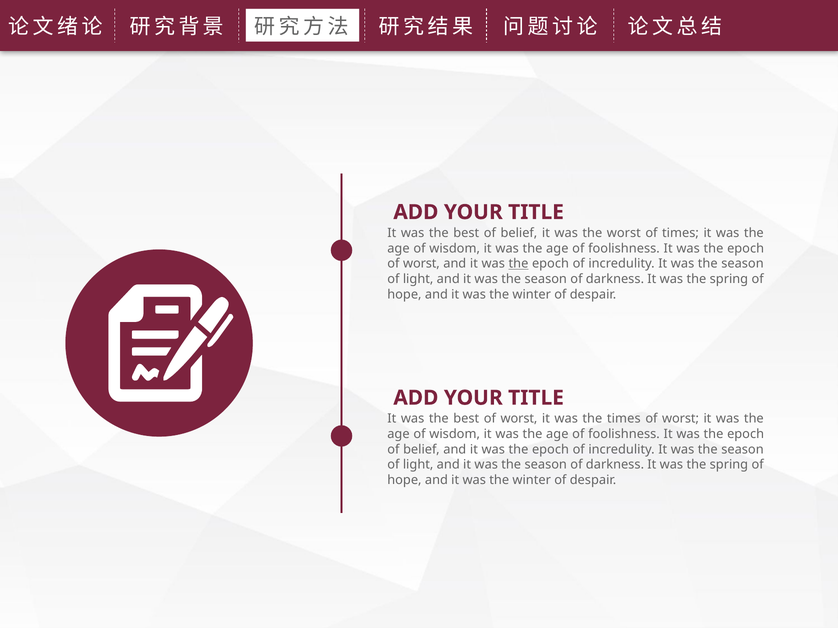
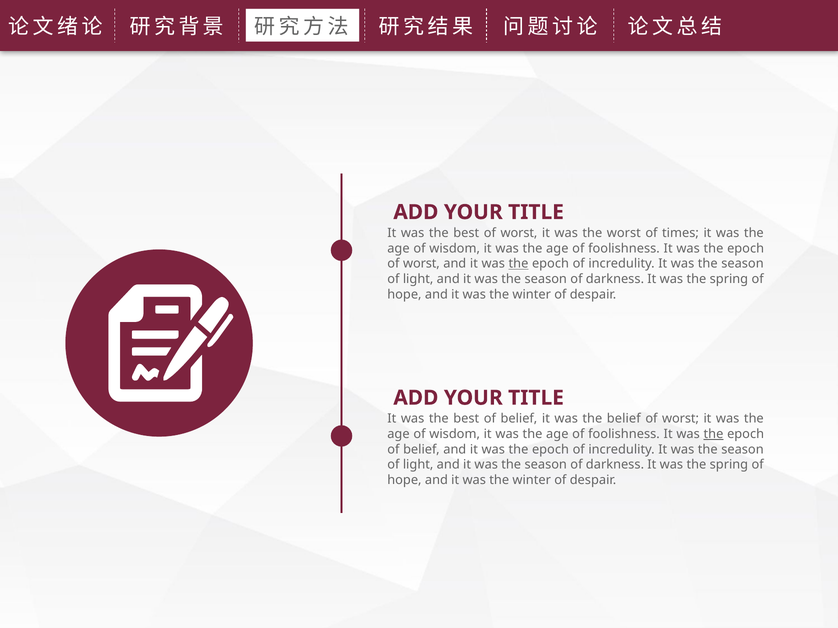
best of belief: belief -> worst (519, 233)
best of worst: worst -> belief (519, 419)
the times: times -> belief (624, 419)
the underline: none -> present (713, 434)
